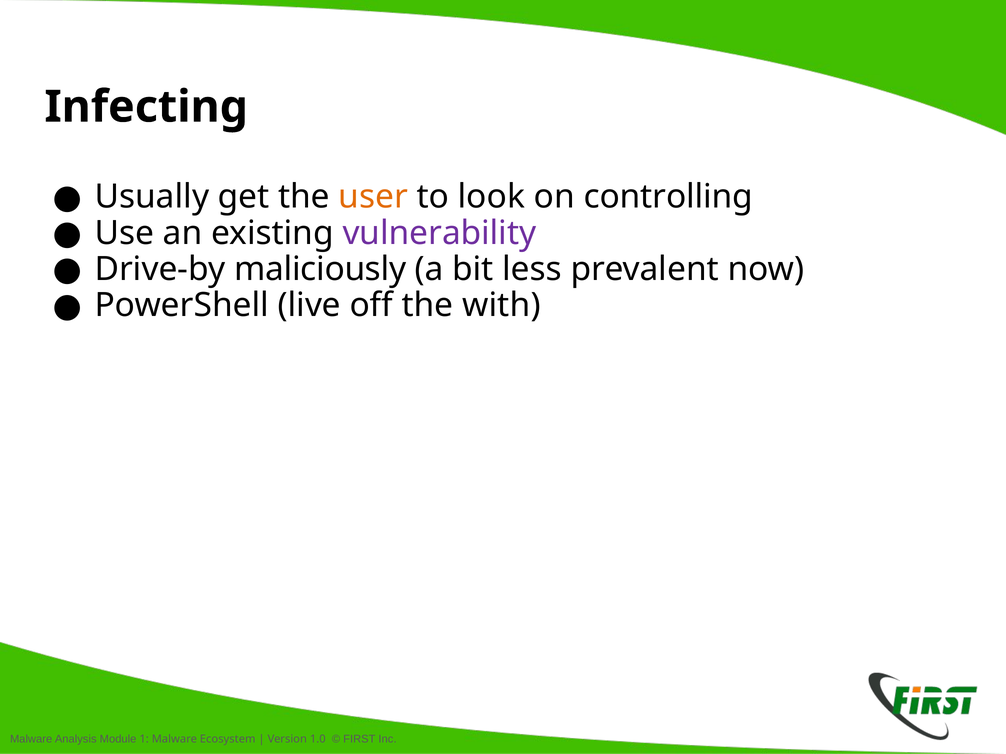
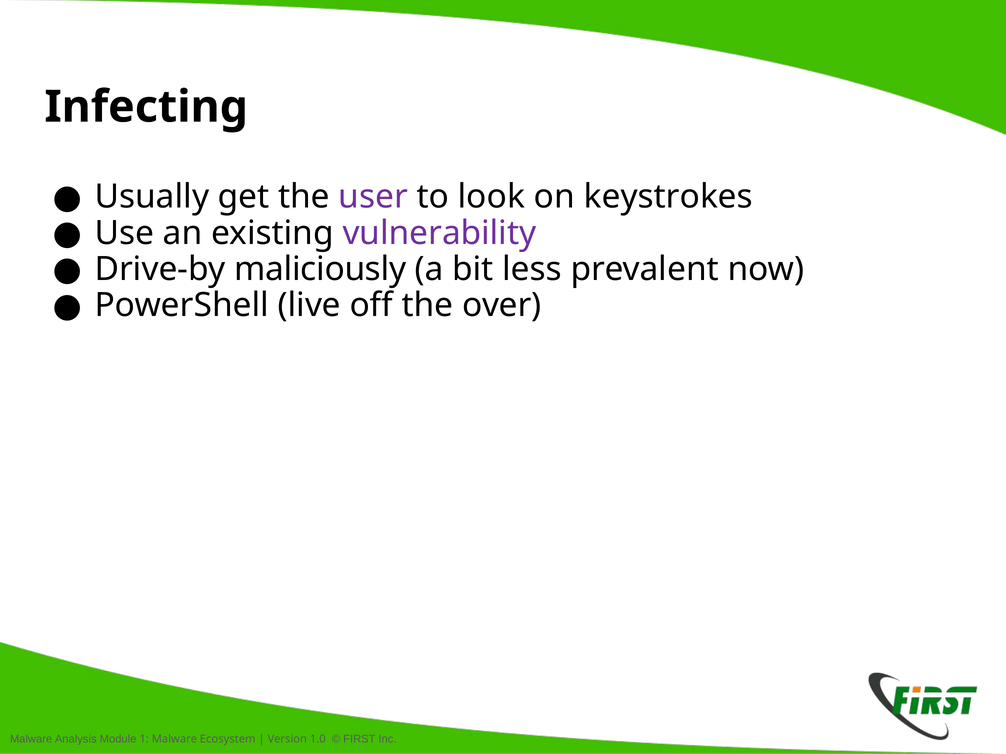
user colour: orange -> purple (373, 197)
controlling: controlling -> keystrokes (668, 197)
with: with -> over (502, 306)
